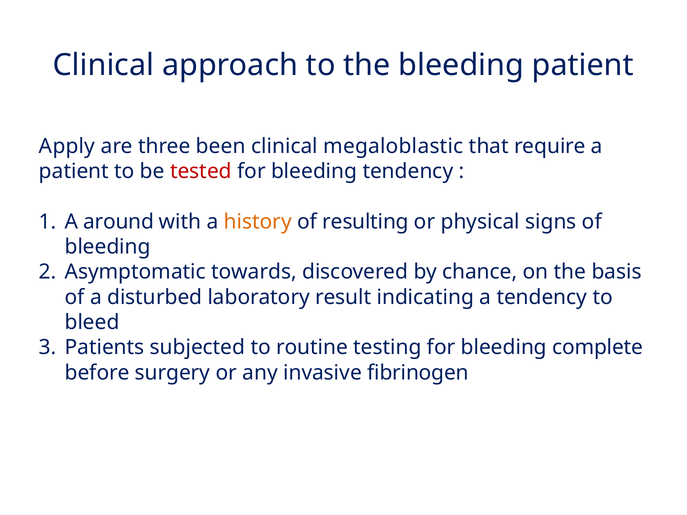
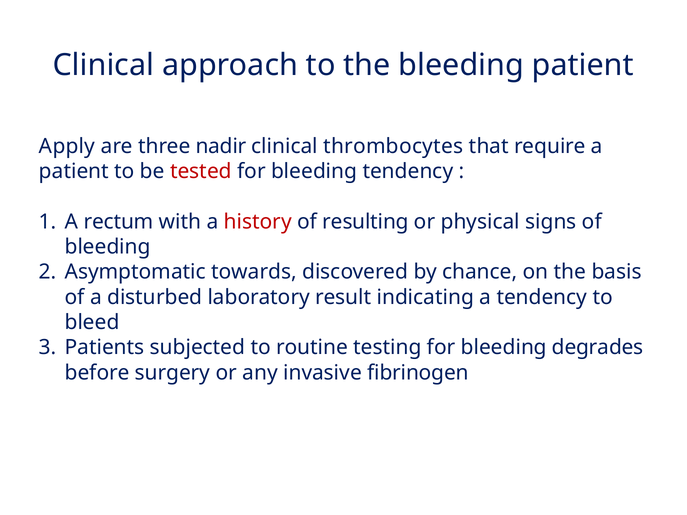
been: been -> nadir (221, 146)
megaloblastic: megaloblastic -> thrombocytes (393, 146)
around: around -> rectum (119, 222)
history colour: orange -> red (258, 222)
complete: complete -> degrades (598, 348)
